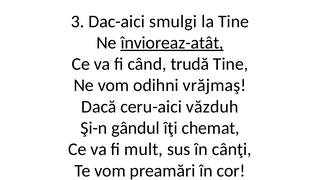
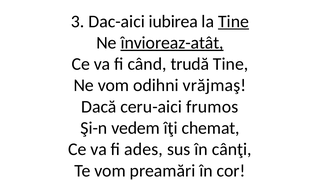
smulgi: smulgi -> iubirea (173, 21)
Tine underline: none -> present (233, 21)
văzduh: văzduh -> frumos (212, 107)
gândul: gândul -> vedem (136, 128)
mult: mult -> ades (144, 149)
